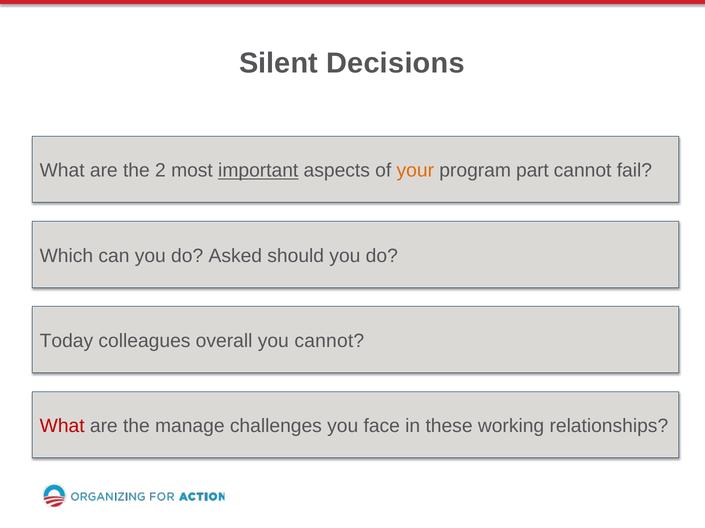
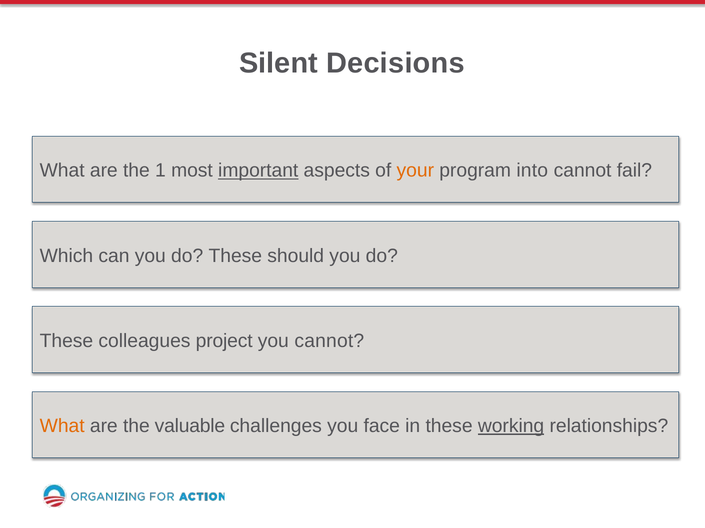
2: 2 -> 1 (160, 171)
part: part -> into (532, 171)
can you do Asked: Asked -> These (235, 256)
Today: Today -> These (66, 341)
overall: overall -> project (224, 341)
What colour: red -> orange (62, 427)
manage: manage -> valuable (190, 427)
working underline: none -> present (511, 427)
